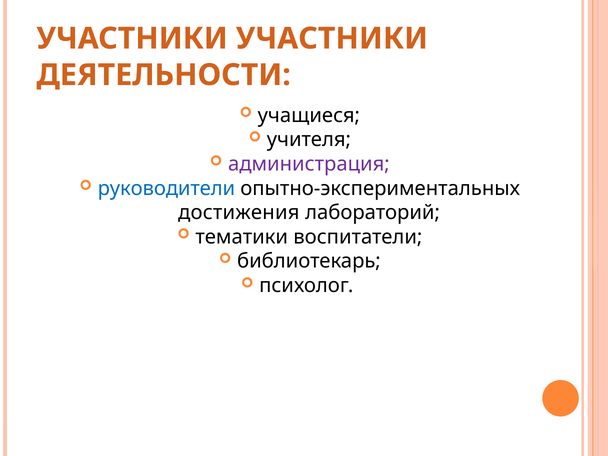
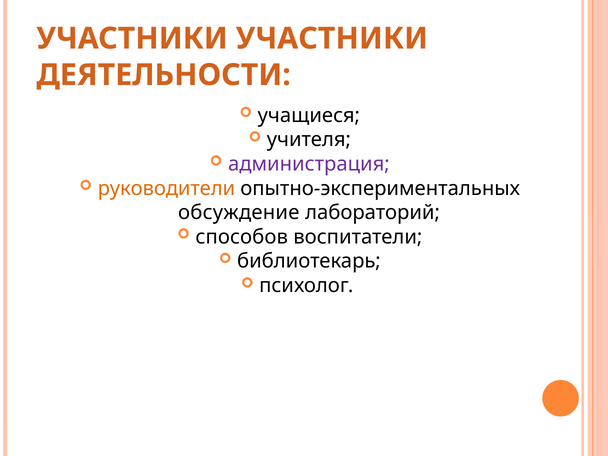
руководители colour: blue -> orange (166, 188)
достижения: достижения -> обсуждение (239, 213)
тематики: тематики -> способов (242, 237)
